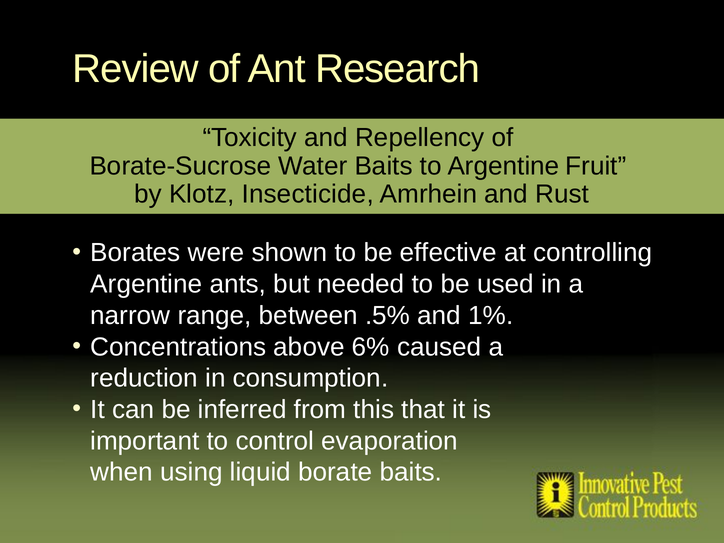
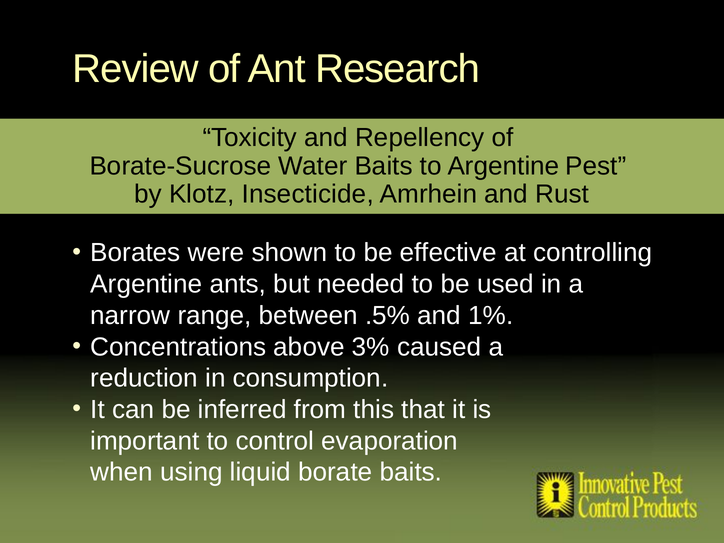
Fruit: Fruit -> Pest (596, 166)
6%: 6% -> 3% (371, 347)
